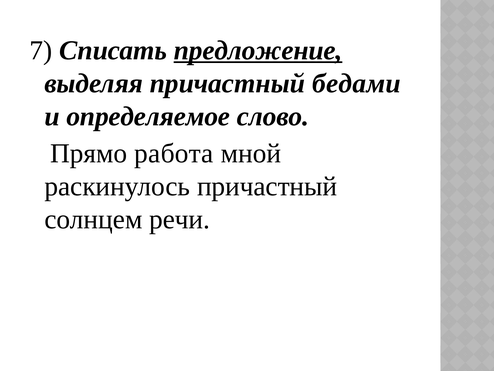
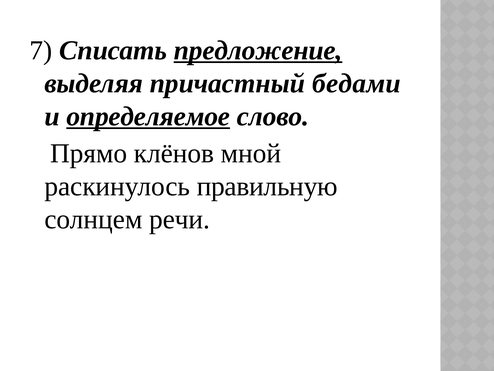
определяемое underline: none -> present (148, 116)
работа: работа -> клёнов (174, 153)
раскинулось причастный: причастный -> правильную (267, 186)
